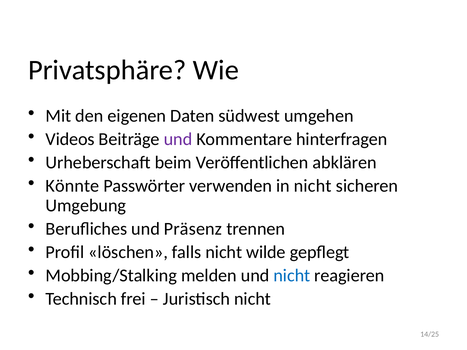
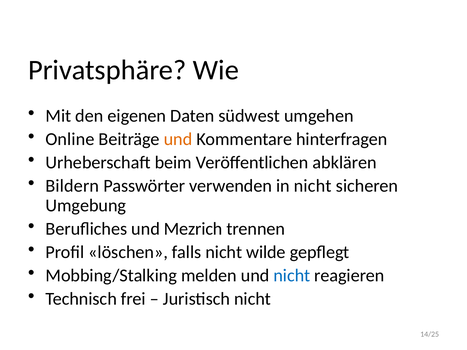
Videos: Videos -> Online (70, 139)
und colour: purple -> orange (178, 139)
Könnte: Könnte -> Bildern (72, 186)
Präsenz: Präsenz -> Mezrich (193, 229)
